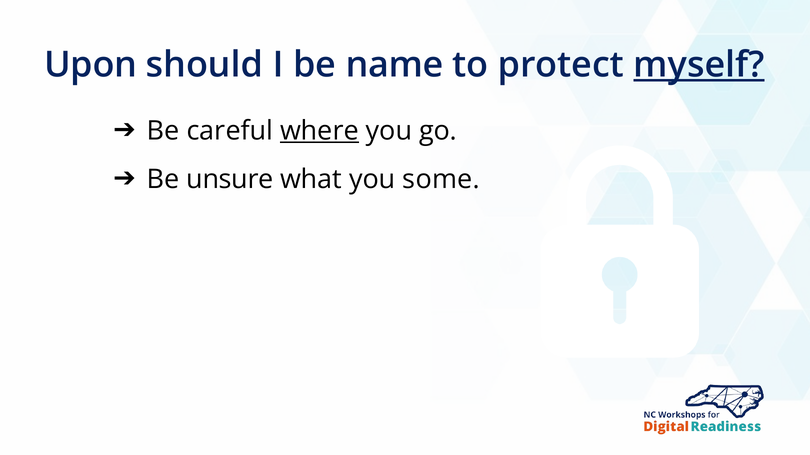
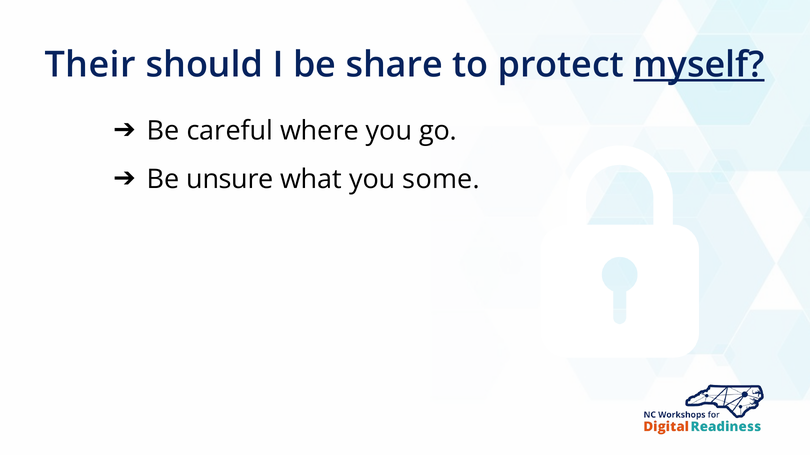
Upon: Upon -> Their (90, 65)
name: name -> share (394, 65)
where underline: present -> none (319, 131)
